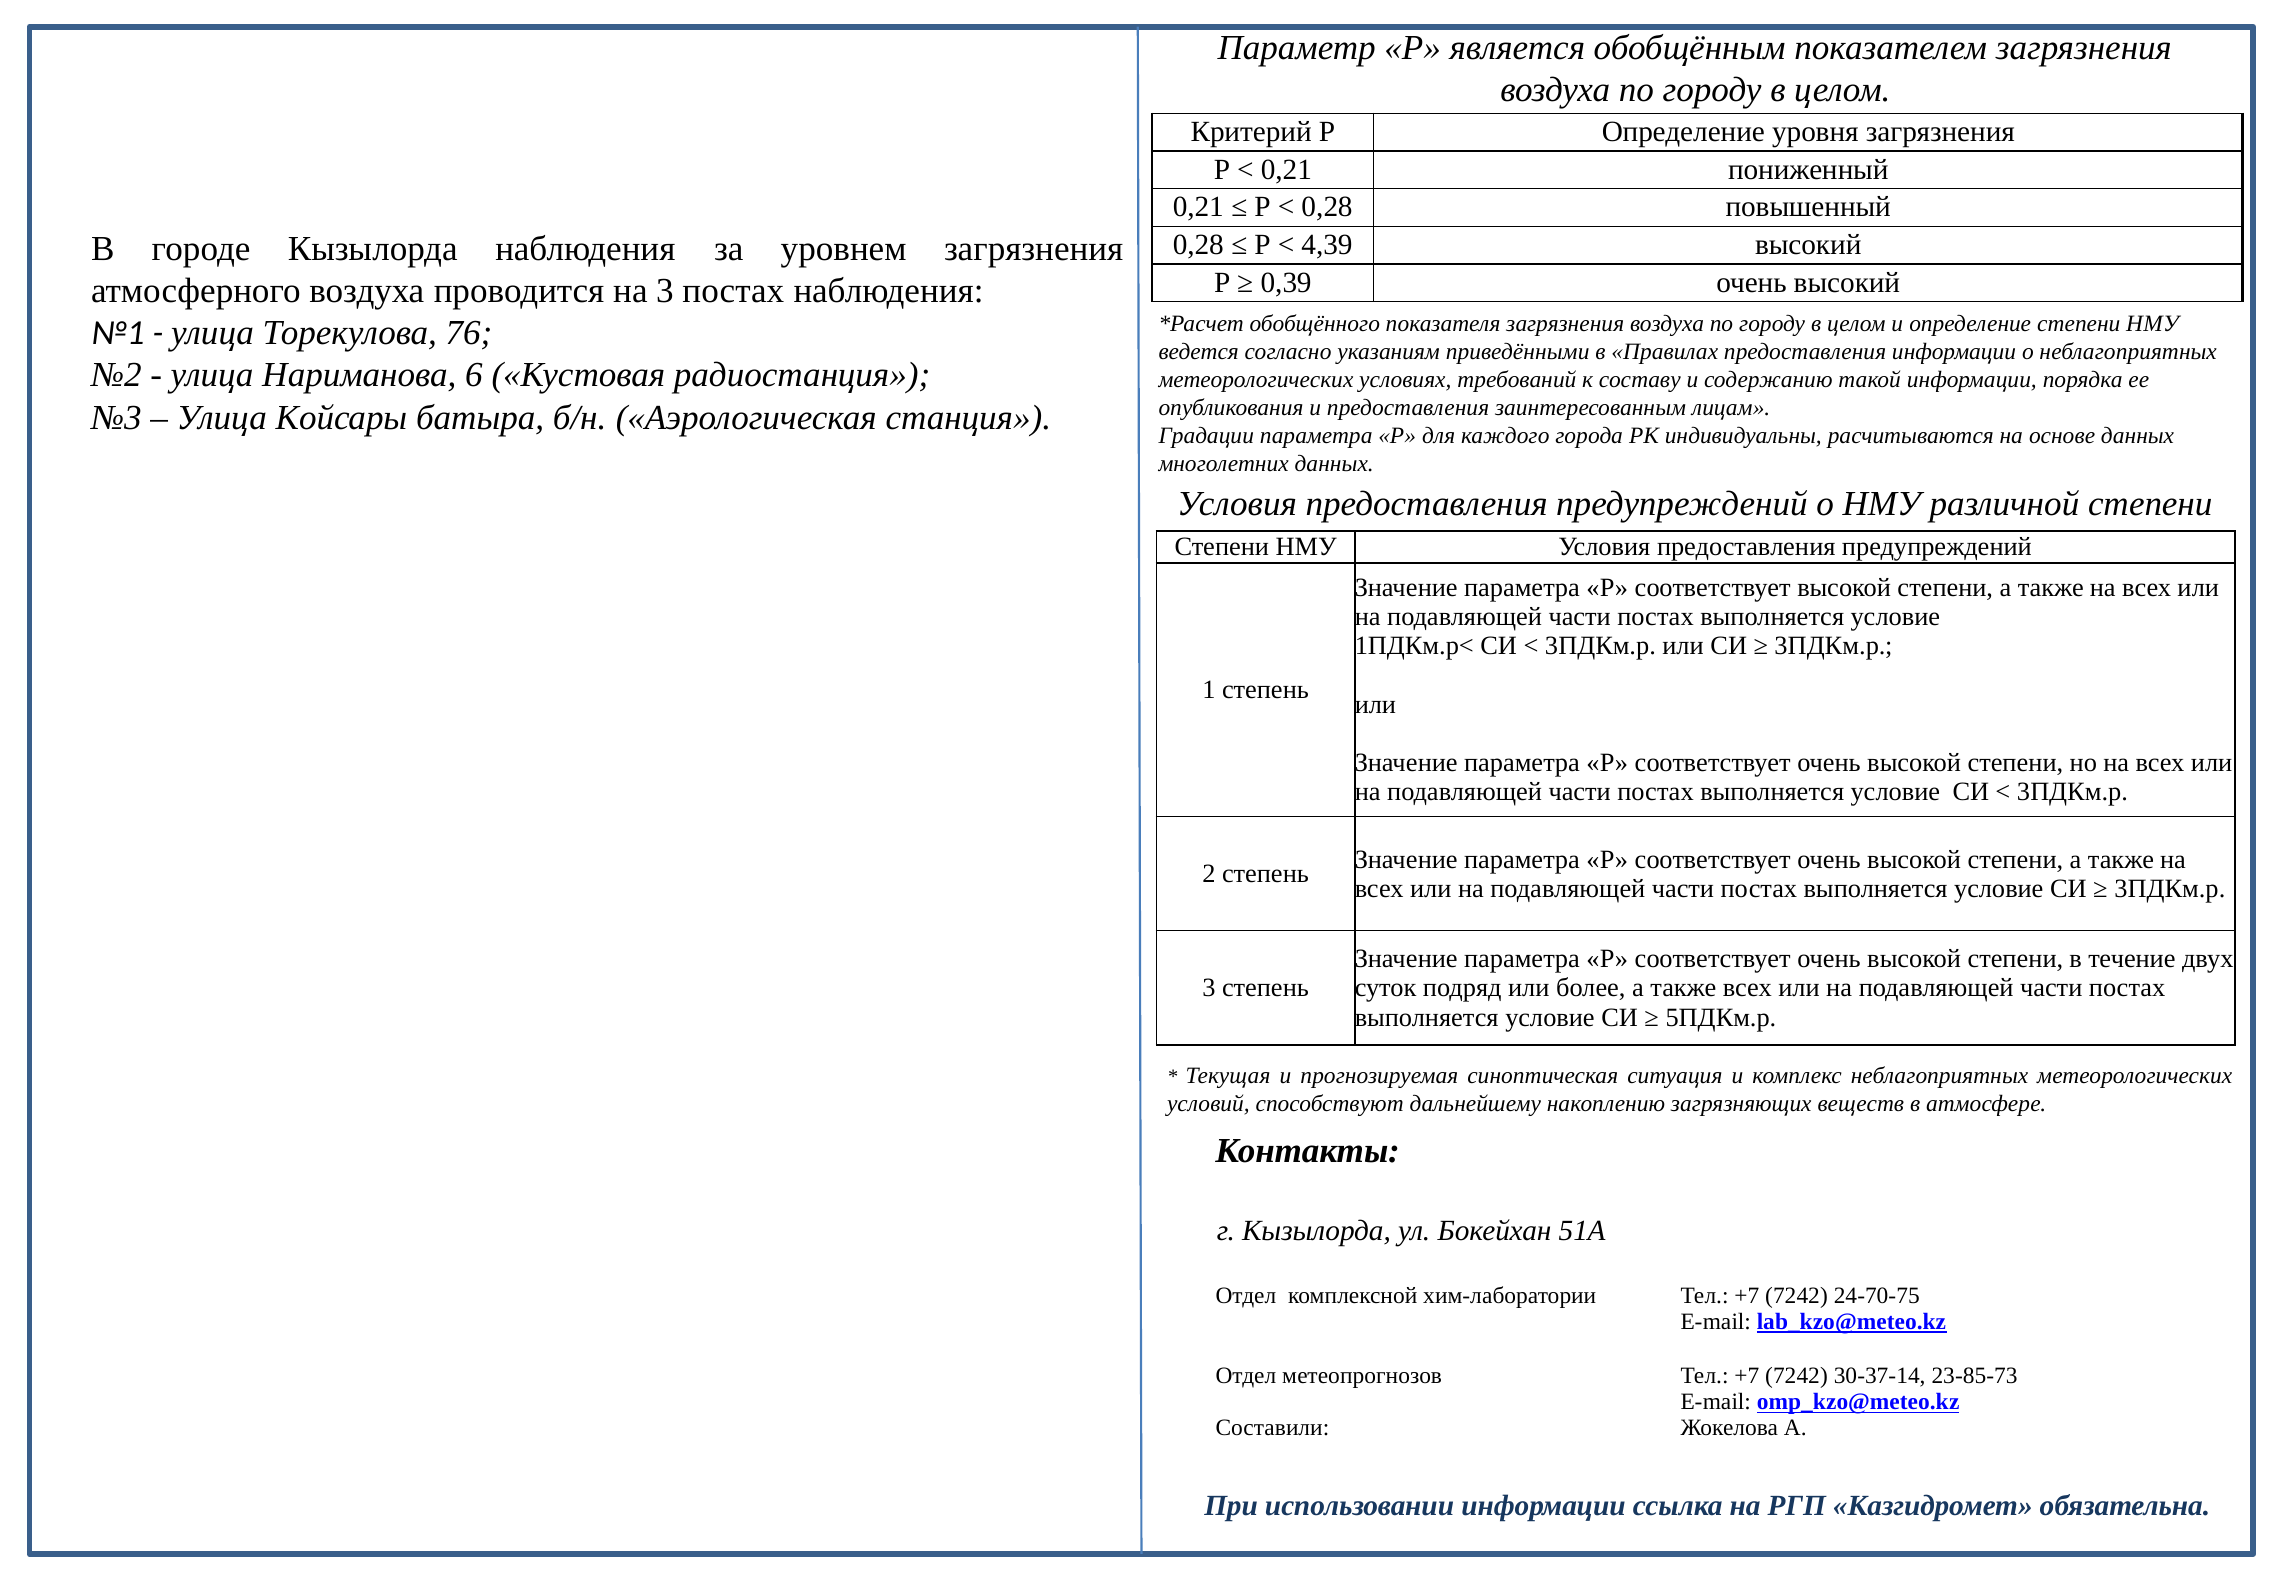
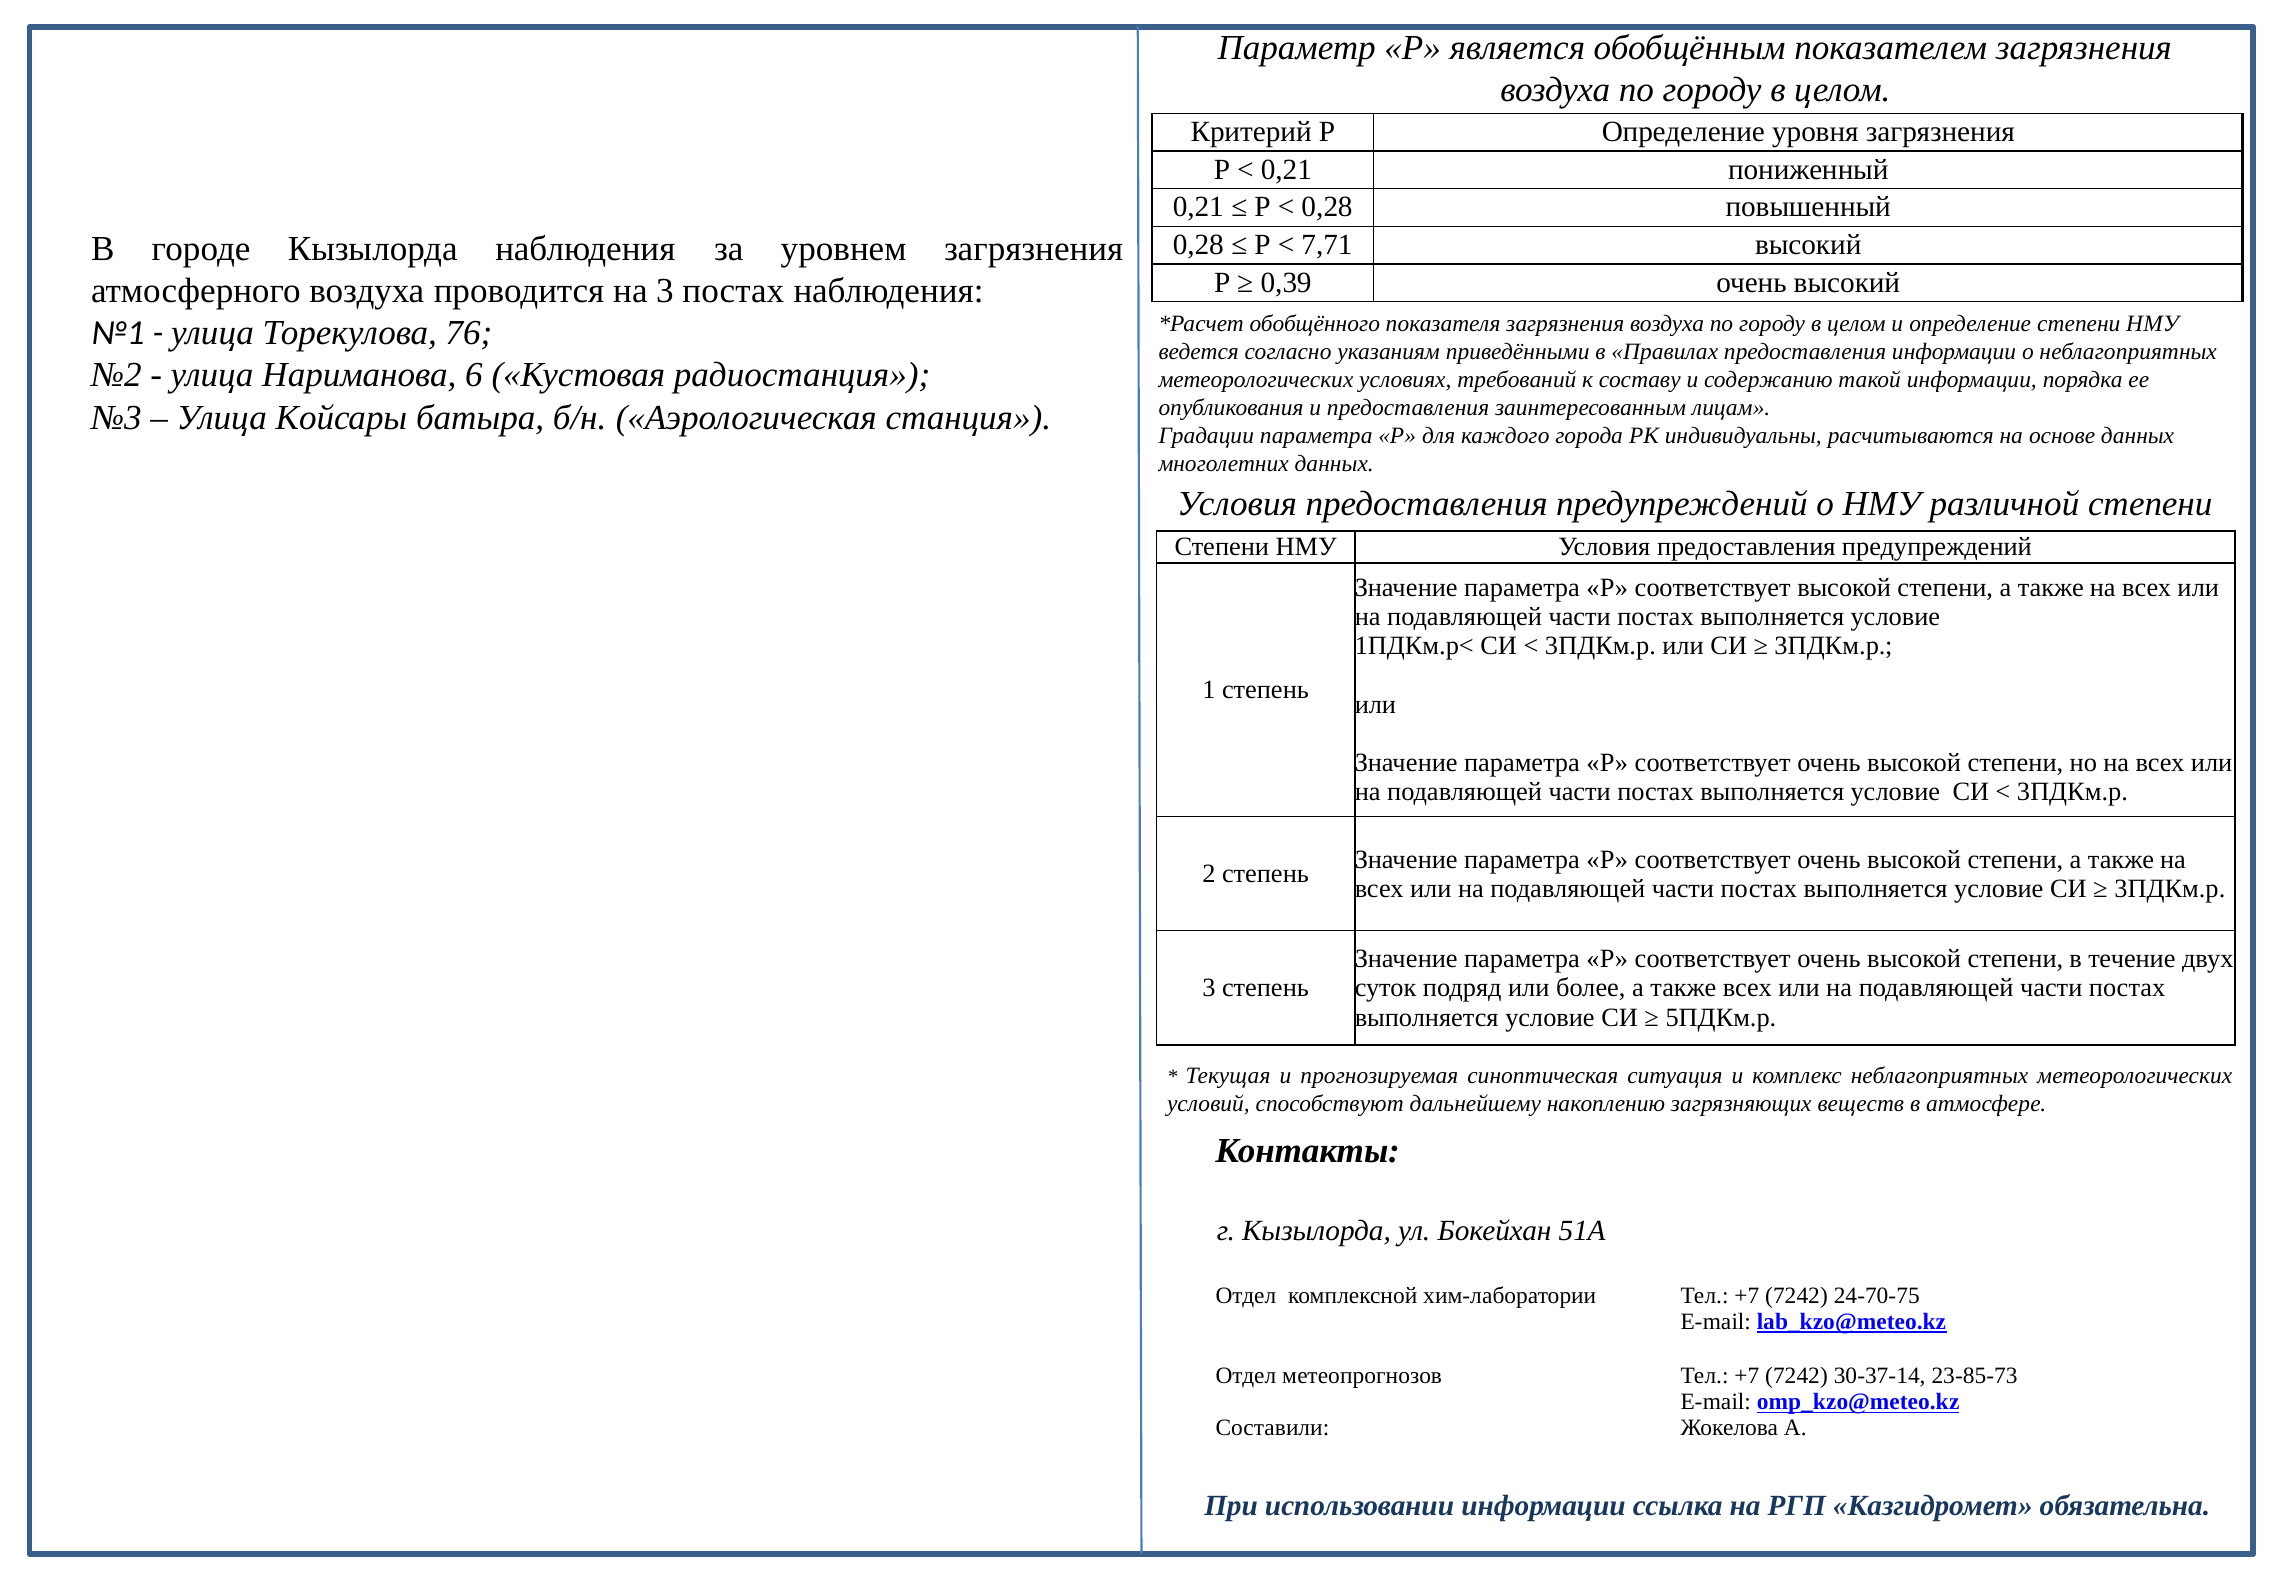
4,39: 4,39 -> 7,71 (1327, 245)
